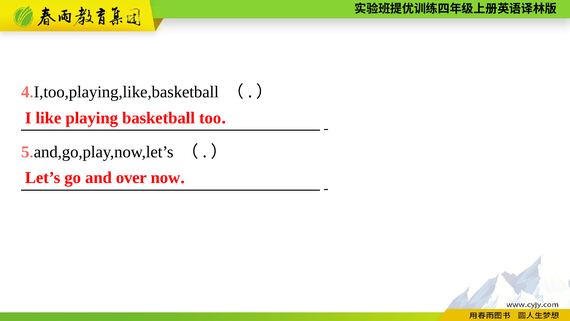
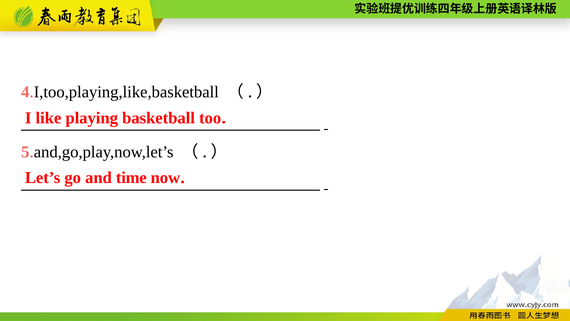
over: over -> time (131, 178)
